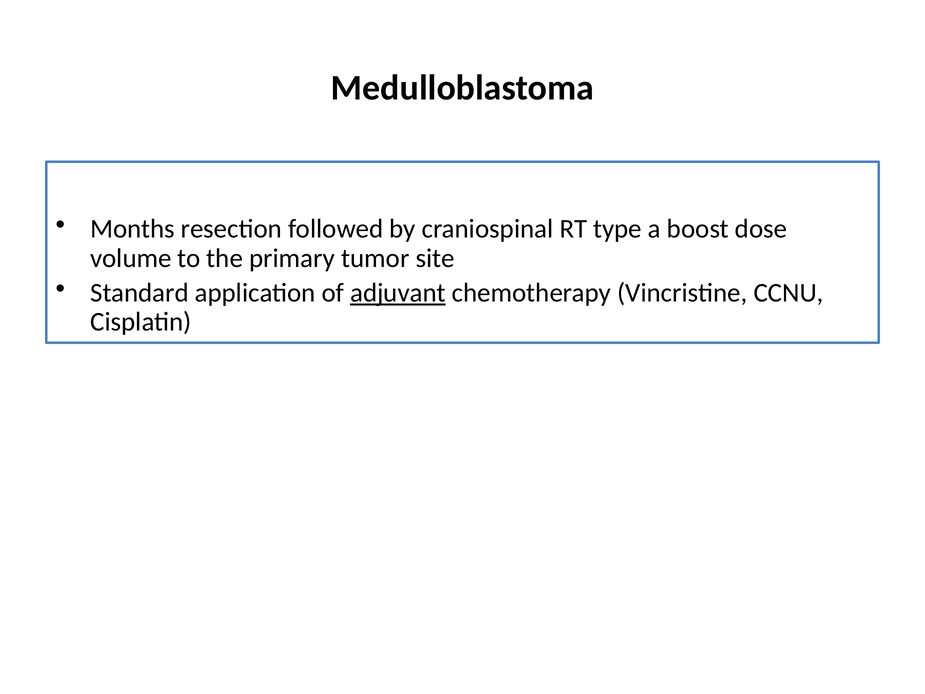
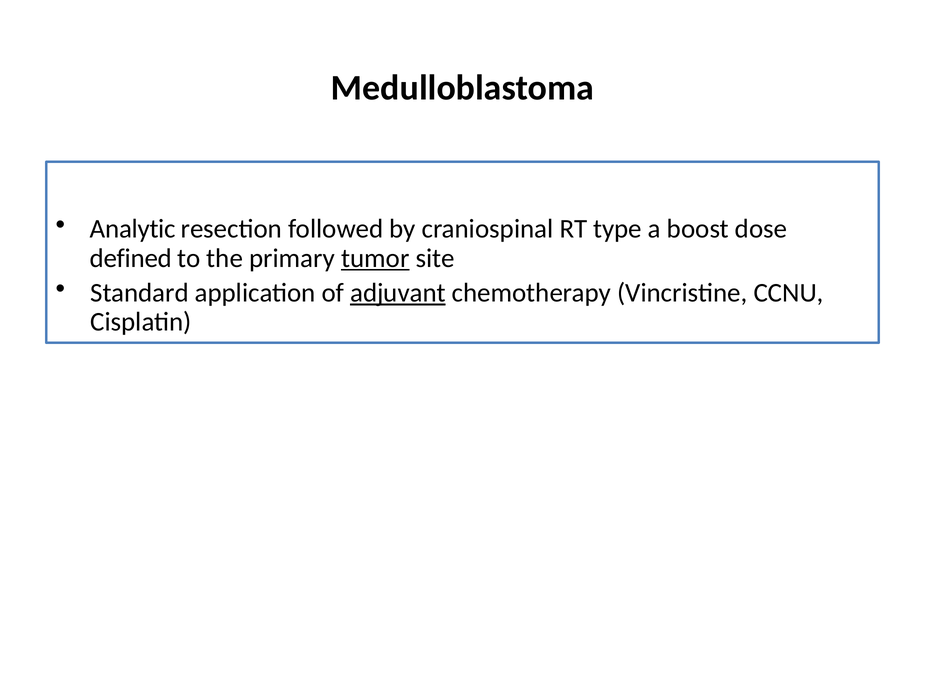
Months: Months -> Analytic (133, 229)
volume: volume -> defined (131, 258)
tumor underline: none -> present (375, 258)
